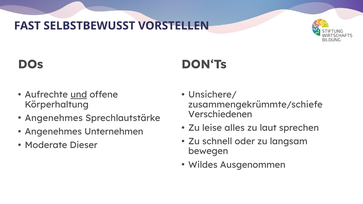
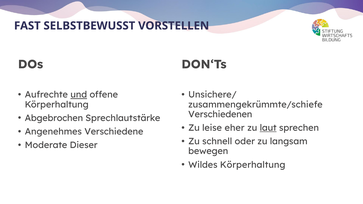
Angenehmes: Angenehmes -> Abgebrochen (54, 118)
alles: alles -> eher (235, 128)
laut underline: none -> present (268, 128)
Unternehmen: Unternehmen -> Verschiedene (114, 132)
Wildes Ausgenommen: Ausgenommen -> Körperhaltung (253, 165)
